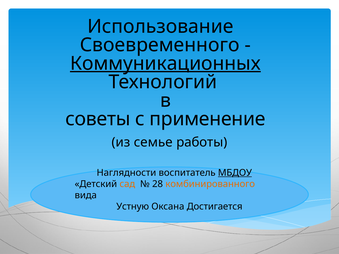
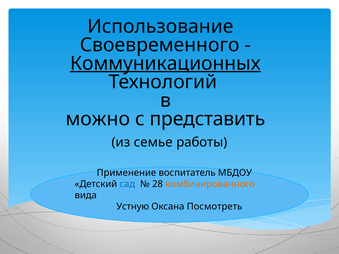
советы: советы -> можно (98, 119)
применение: применение -> представить (207, 119)
Наглядности: Наглядности -> Применение (126, 173)
МБДОУ underline: present -> none (235, 173)
сад colour: orange -> blue (127, 184)
Достигается: Достигается -> Посмотреть (215, 207)
